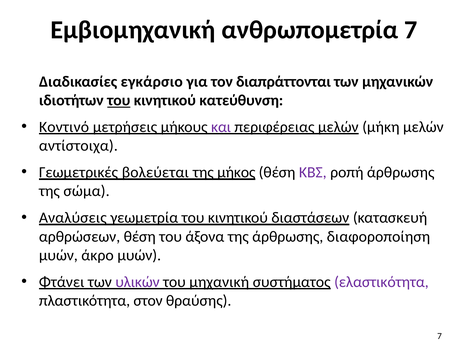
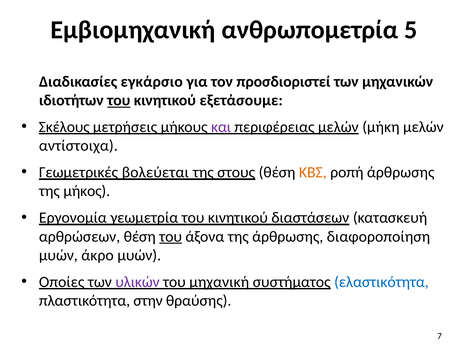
ανθρωπομετρία 7: 7 -> 5 (411, 30)
διαπράττονται: διαπράττονται -> προσδιοριστεί (283, 82)
κατεύθυνση: κατεύθυνση -> εξετάσουμε (241, 101)
Κοντινό: Κοντινό -> Σκέλους (64, 127)
μήκος: μήκος -> στους (236, 173)
ΚΒΣ colour: purple -> orange (313, 173)
σώμα: σώμα -> μήκος (87, 191)
Αναλύσεις: Αναλύσεις -> Εργονομία (73, 218)
του underline: none -> present (171, 237)
Φτάνει: Φτάνει -> Οποίες (62, 282)
ελαστικότητα colour: purple -> blue (381, 282)
στον: στον -> στην (148, 301)
